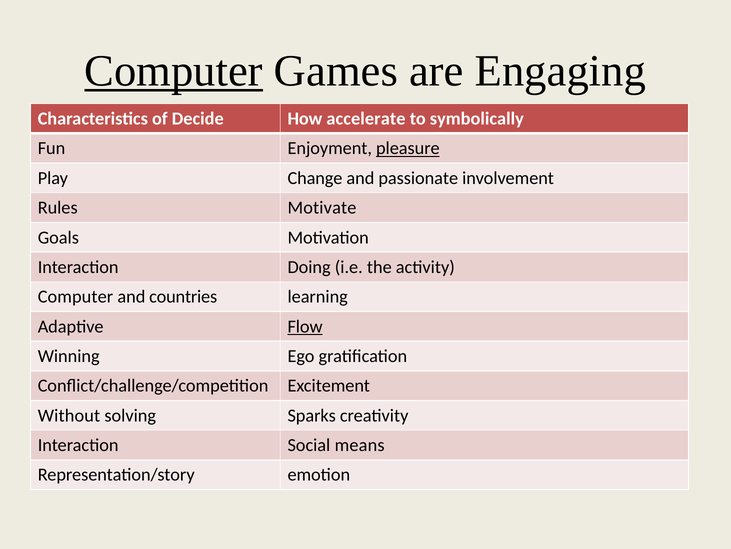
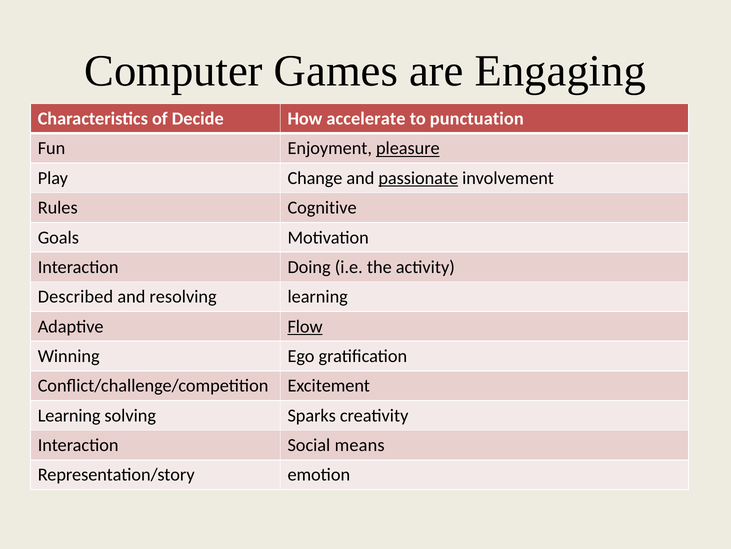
Computer underline: present -> none (174, 71)
symbolically: symbolically -> punctuation (477, 119)
passionate underline: none -> present (418, 178)
Motivate: Motivate -> Cognitive (322, 208)
Computer: Computer -> Described (75, 296)
countries: countries -> resolving (183, 296)
Without: Without -> Learning (69, 415)
